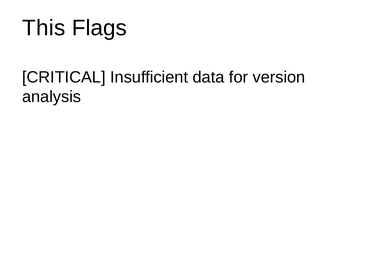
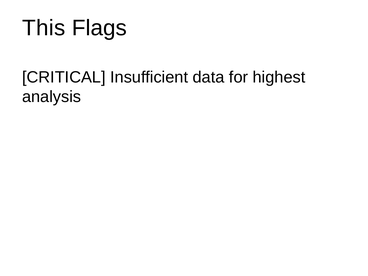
version: version -> highest (279, 77)
